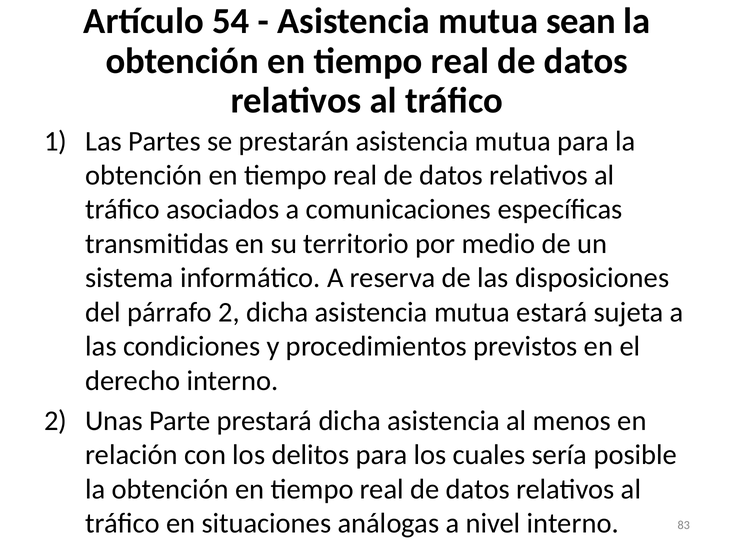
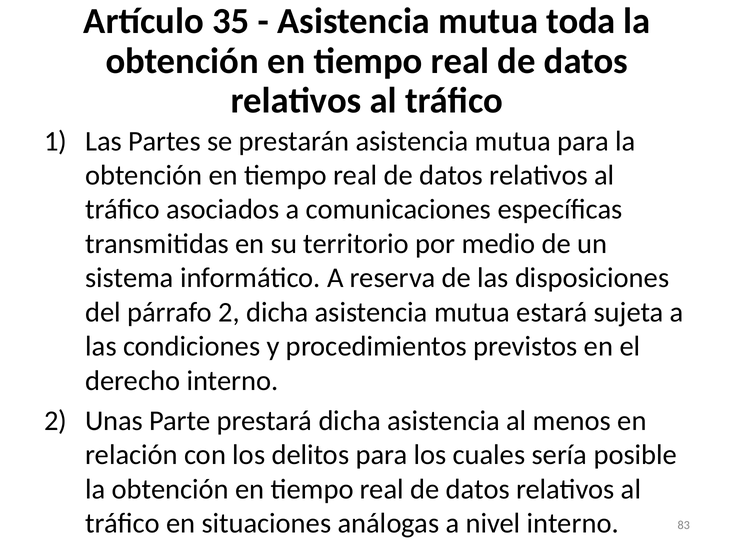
54: 54 -> 35 (231, 21)
sean: sean -> toda (581, 21)
